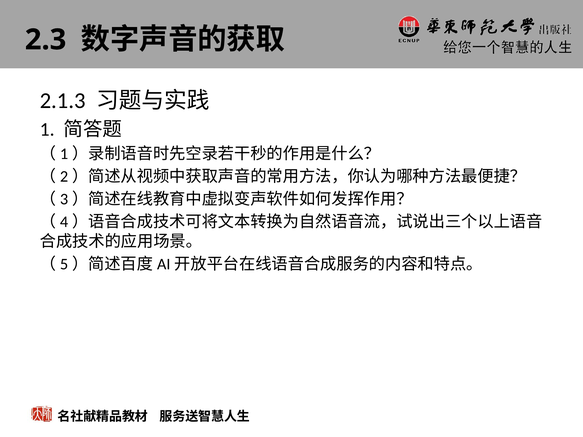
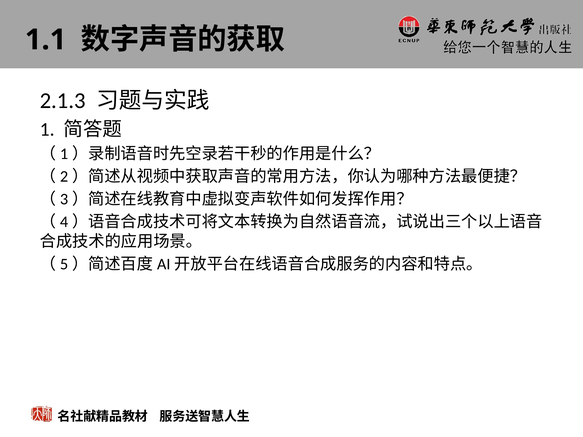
2.3: 2.3 -> 1.1 (46, 40)
